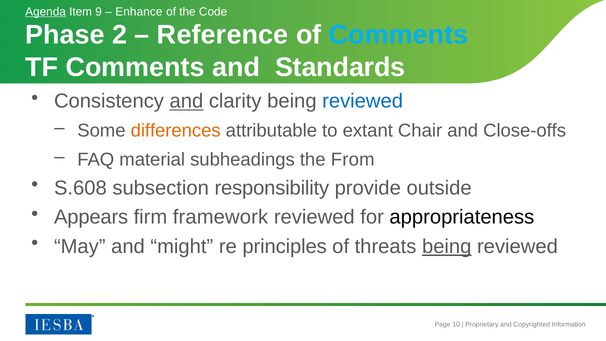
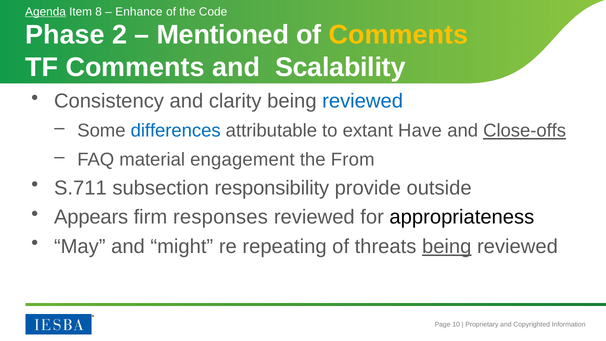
9: 9 -> 8 (99, 12)
Reference: Reference -> Mentioned (223, 35)
Comments colour: light blue -> yellow (398, 35)
Standards: Standards -> Scalability (340, 67)
and underline: present -> none (186, 101)
differences colour: orange -> blue (176, 131)
Chair: Chair -> Have (420, 131)
Close-offs underline: none -> present (525, 131)
subheadings: subheadings -> engagement (242, 160)
S.608: S.608 -> S.711 (80, 188)
framework: framework -> responses (220, 217)
principles: principles -> repeating (285, 247)
